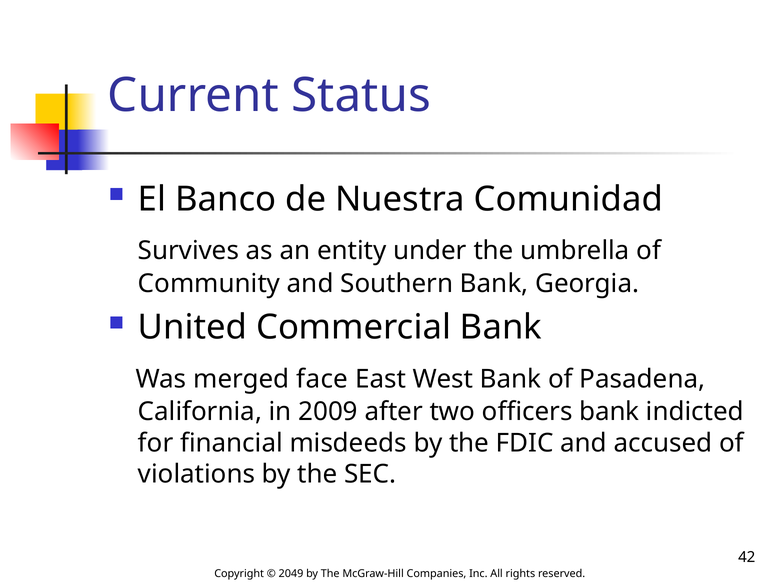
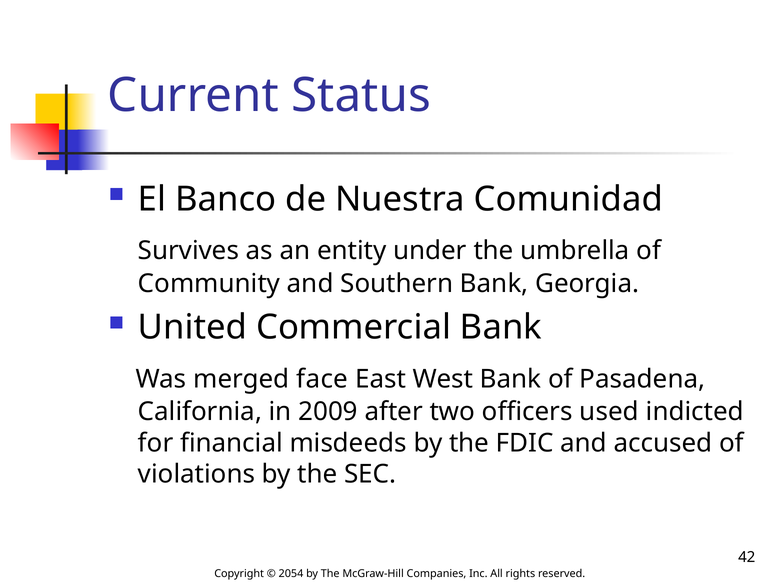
officers bank: bank -> used (609, 412)
2049: 2049 -> 2054 (291, 574)
